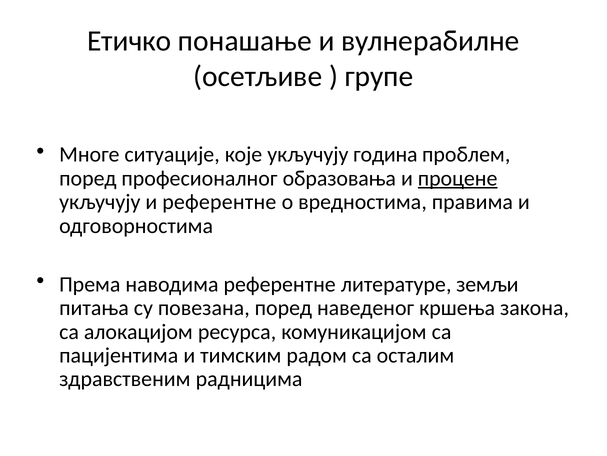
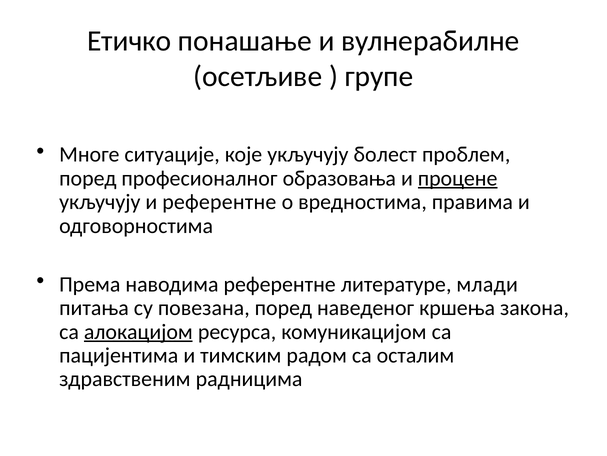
година: година -> болест (385, 154)
земљи: земљи -> млади (487, 284)
алокацијом underline: none -> present (138, 331)
